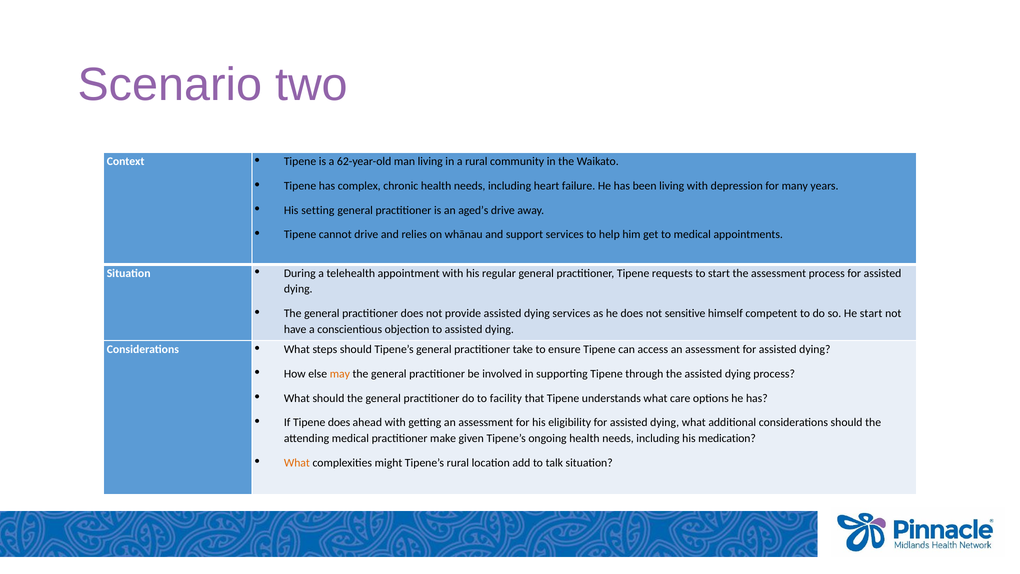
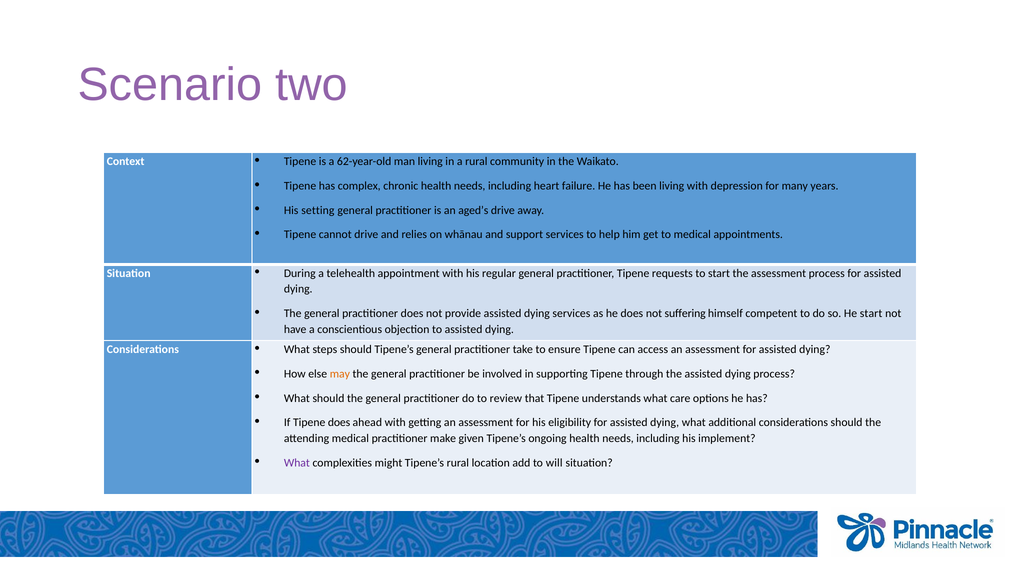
sensitive: sensitive -> suffering (685, 313)
facility: facility -> review (506, 398)
medication: medication -> implement (727, 438)
What colour: orange -> purple (297, 463)
talk: talk -> will (554, 463)
